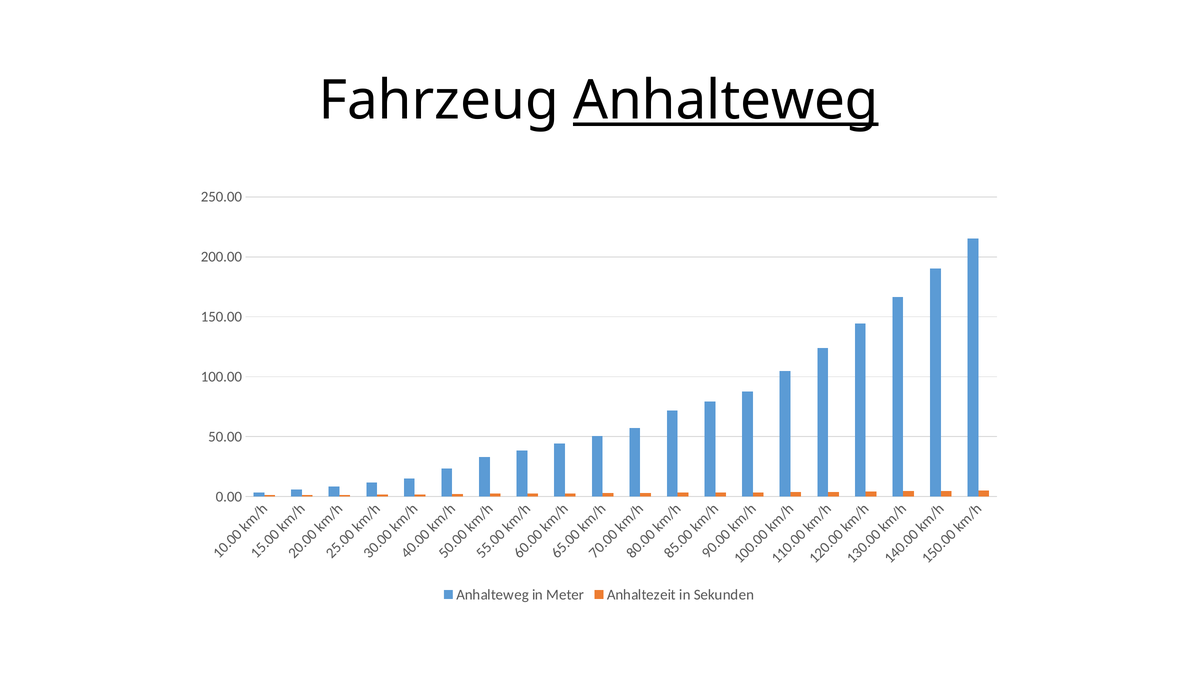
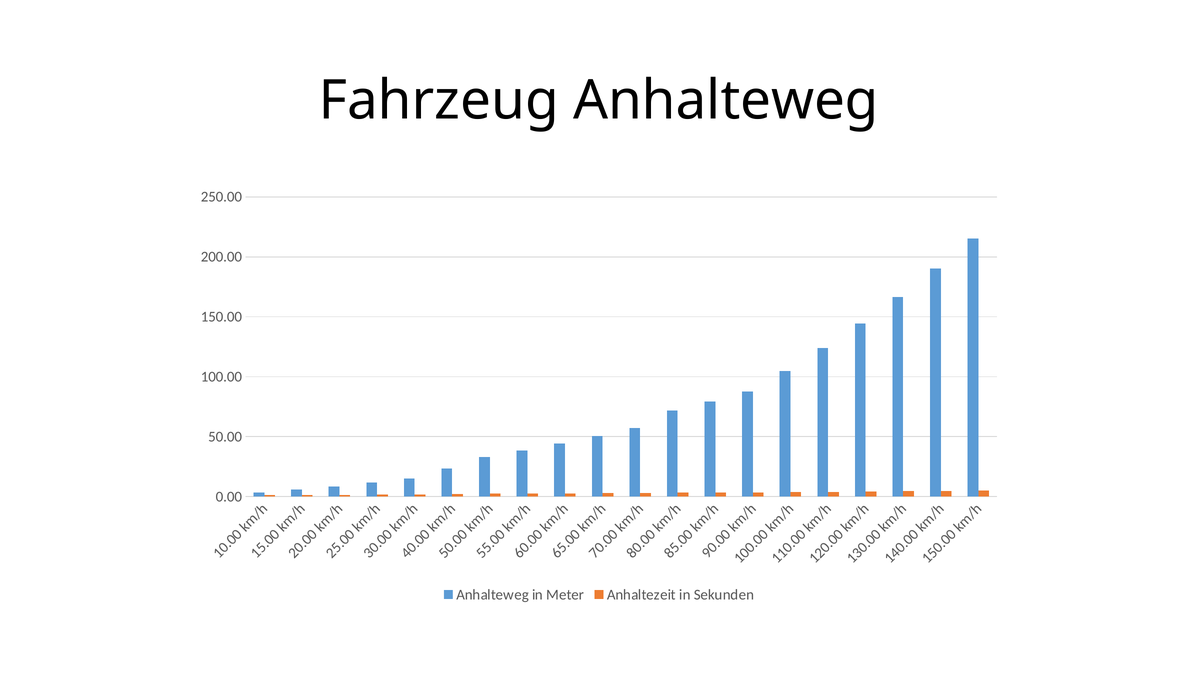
Anhalteweg underline: present -> none (726, 101)
